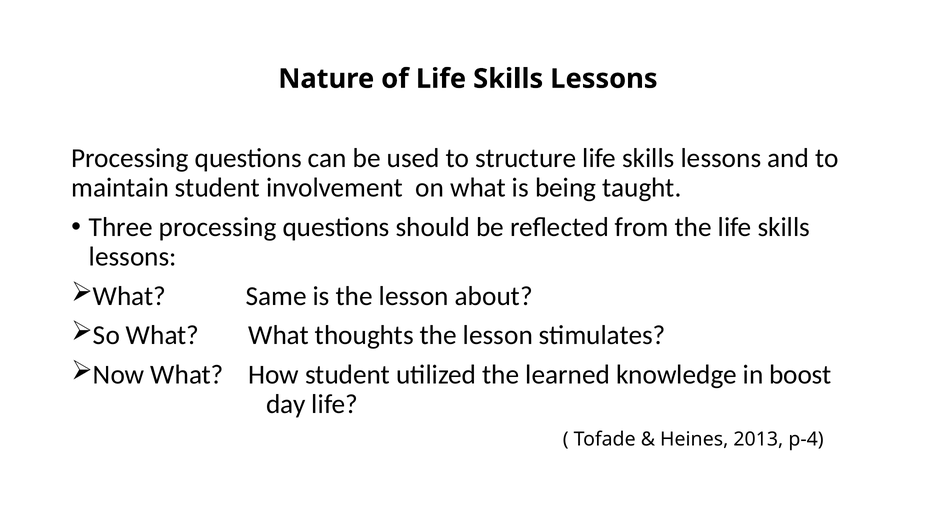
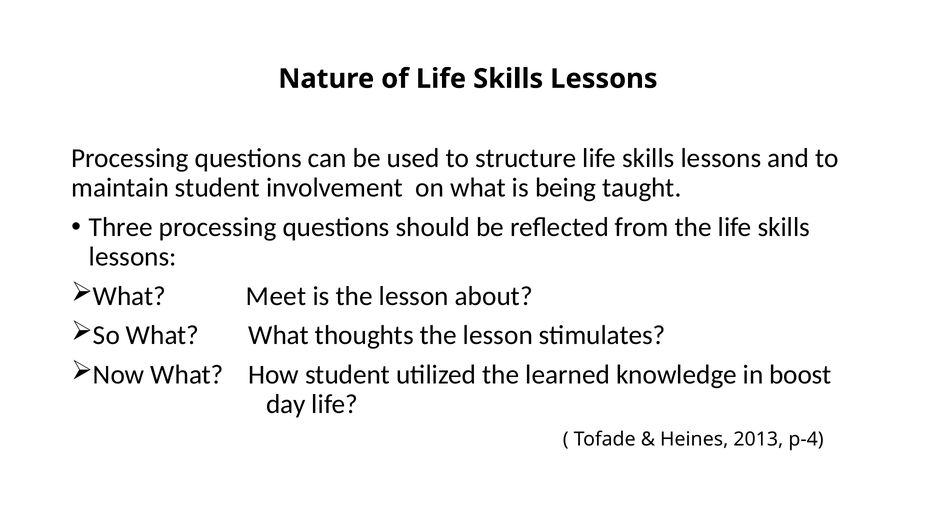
Same: Same -> Meet (276, 296)
